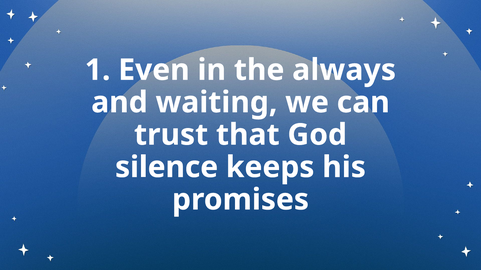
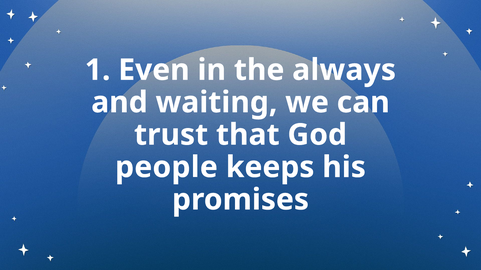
silence: silence -> people (166, 168)
